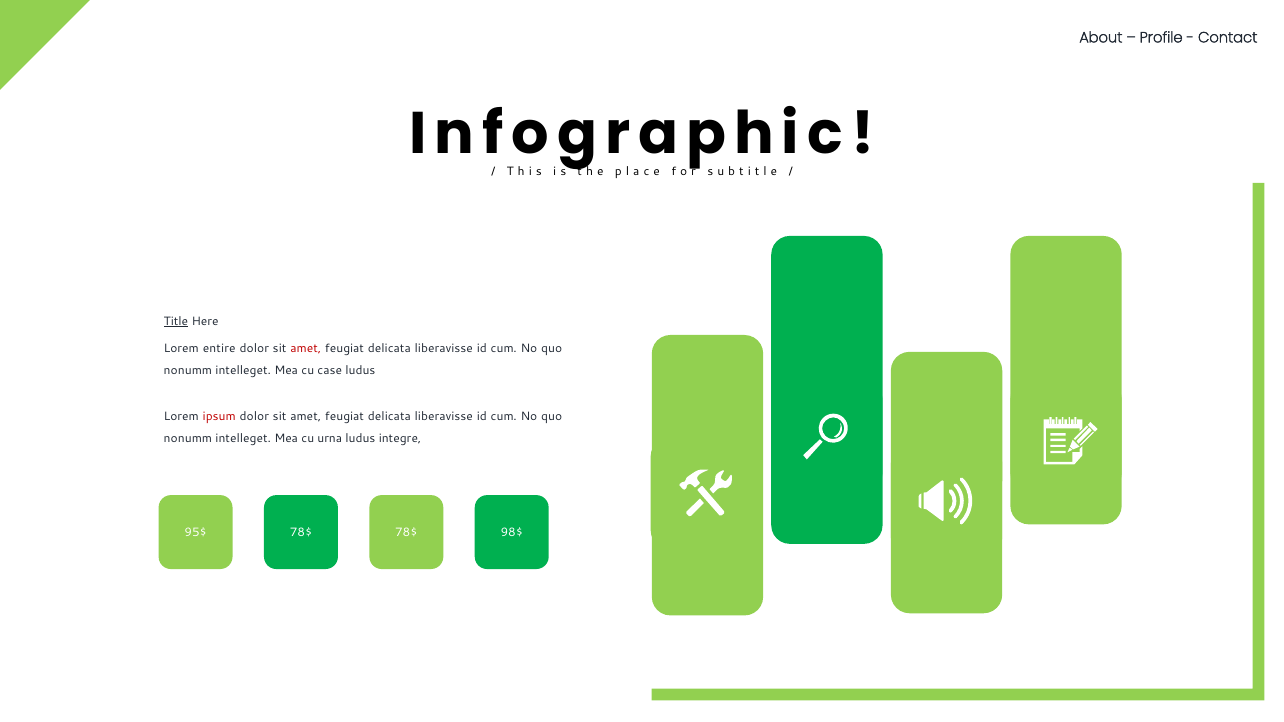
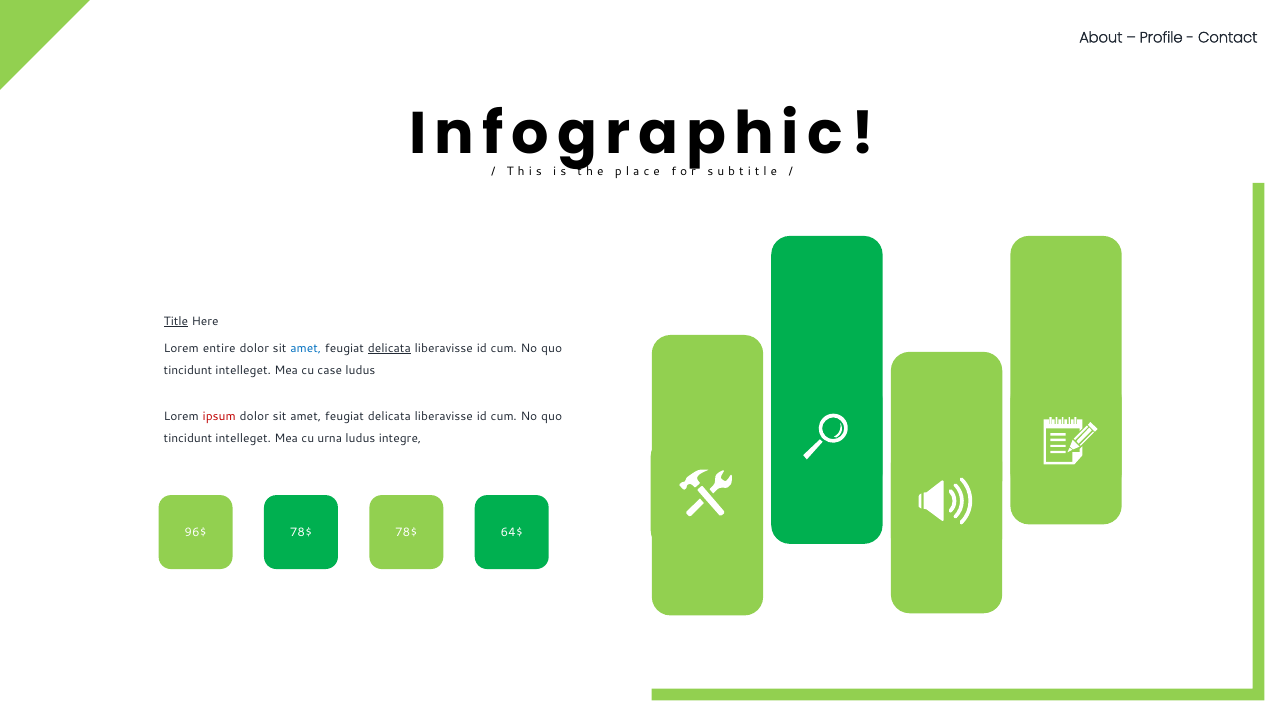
amet colour: red -> blue (306, 349)
delicata underline: none -> present (389, 349)
nonumm: nonumm -> tincidunt (188, 370)
nonumm: nonumm -> tincidunt (188, 438)
95$: 95$ -> 96$ (196, 533)
98$: 98$ -> 64$ (512, 533)
